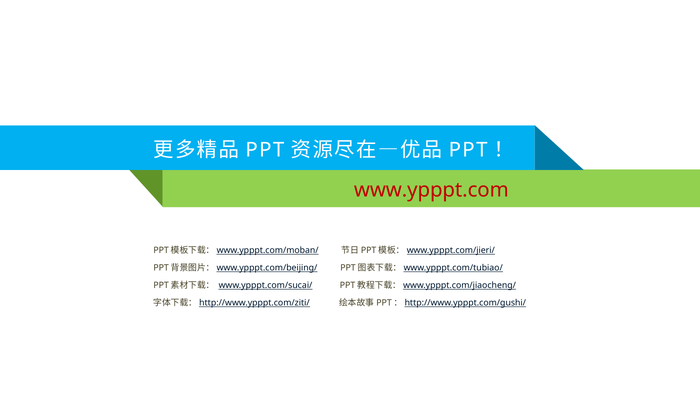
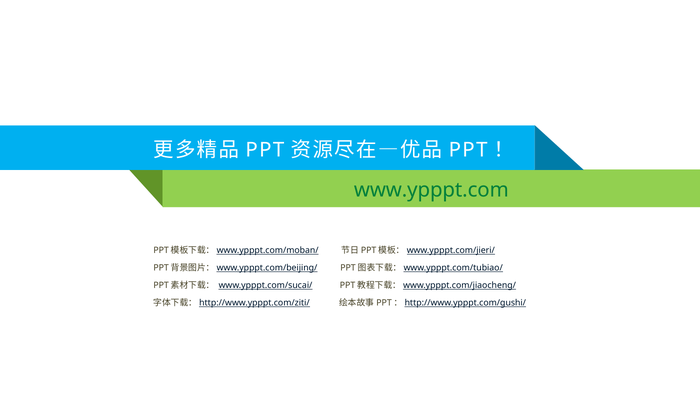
www.ypppt.com colour: red -> green (431, 190)
